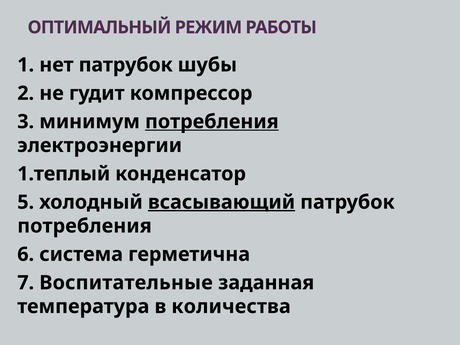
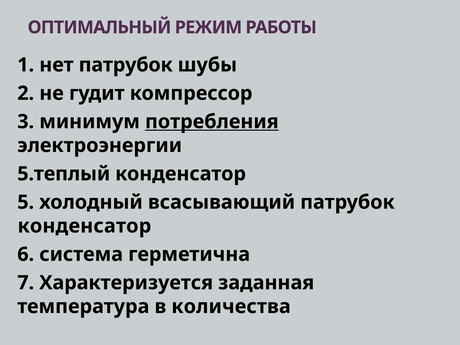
1.теплый: 1.теплый -> 5.теплый (64, 174)
всасывающий underline: present -> none (222, 202)
потребления: потребления -> конденсатор (84, 226)
Воспитательные: Воспитательные -> Характеризуется (126, 283)
